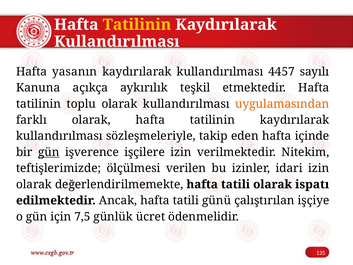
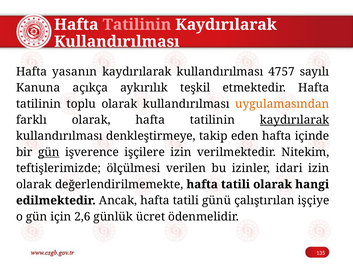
Tatilinin colour: yellow -> pink (137, 25)
4457: 4457 -> 4757 (282, 72)
kaydırılarak underline: none -> present (295, 120)
sözleşmeleriyle: sözleşmeleriyle -> denkleştirmeye (151, 136)
ispatı: ispatı -> hangi (312, 184)
7,5: 7,5 -> 2,6 (82, 216)
